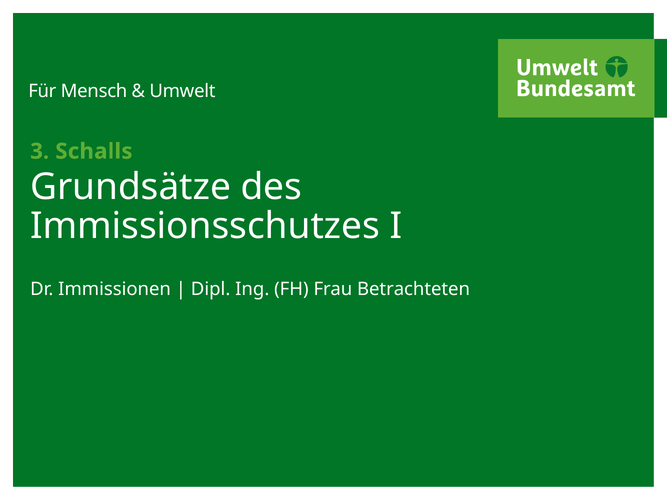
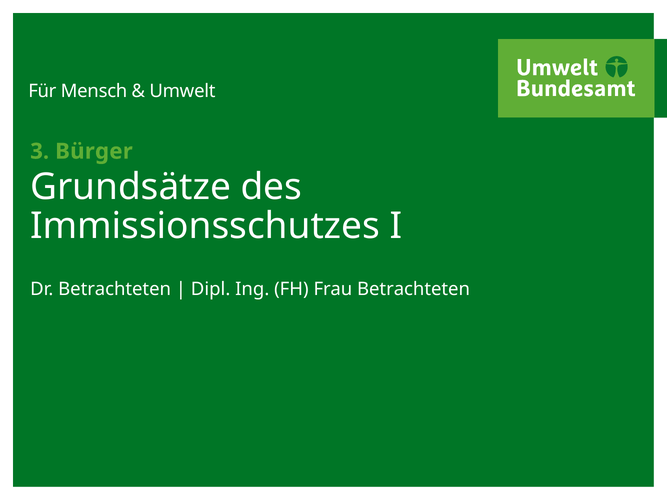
Schalls: Schalls -> Bürger (94, 151)
Dr Immissionen: Immissionen -> Betrachteten (115, 289)
